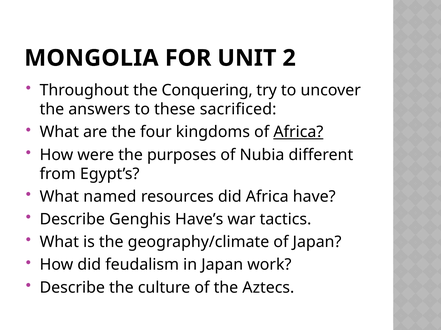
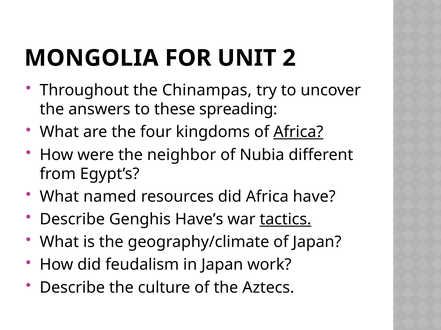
Conquering: Conquering -> Chinampas (207, 90)
sacrificed: sacrificed -> spreading (238, 110)
purposes: purposes -> neighbor (182, 155)
tactics underline: none -> present (285, 220)
